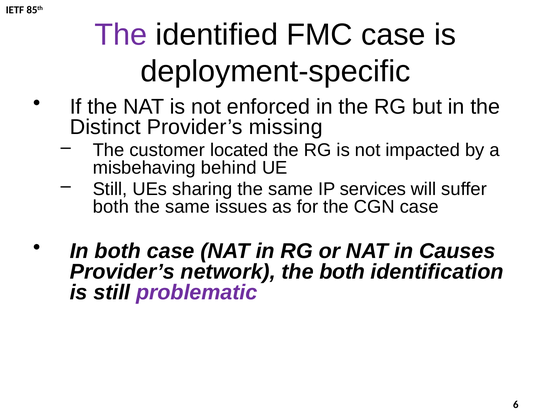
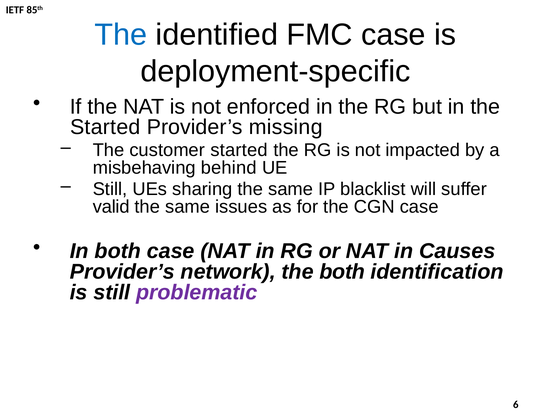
The colour: purple -> blue (121, 35)
Distinct: Distinct -> Started (105, 127)
customer located: located -> started (239, 150)
services: services -> blacklist (373, 189)
both: both -> valid (111, 207)
